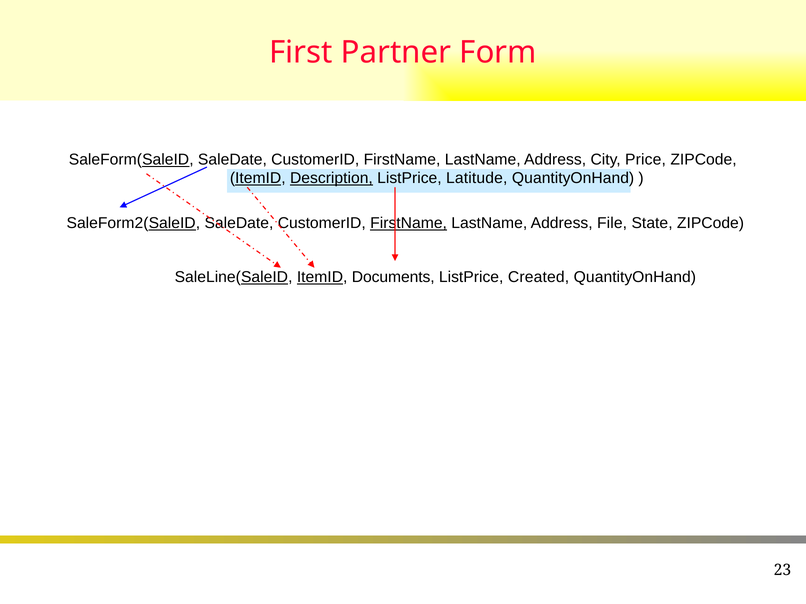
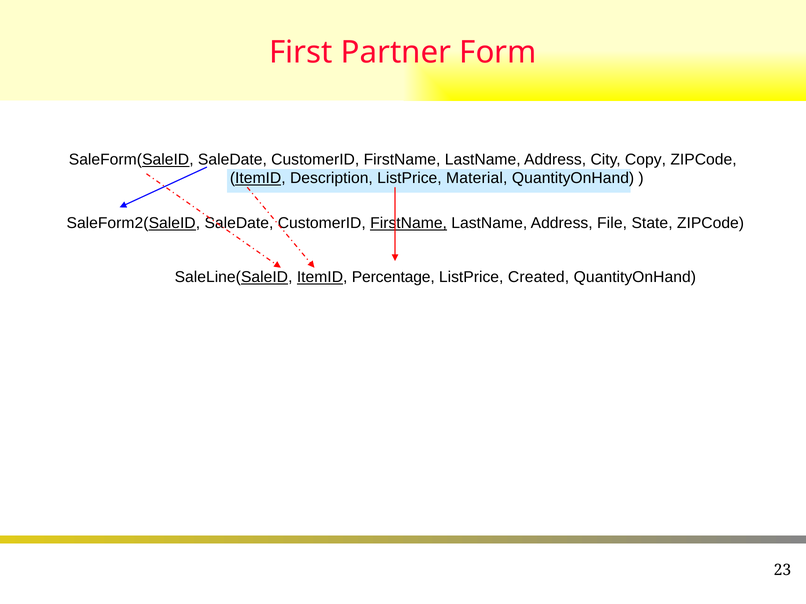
Price: Price -> Copy (646, 160)
Description underline: present -> none (331, 178)
Latitude: Latitude -> Material (477, 178)
Documents: Documents -> Percentage (393, 277)
